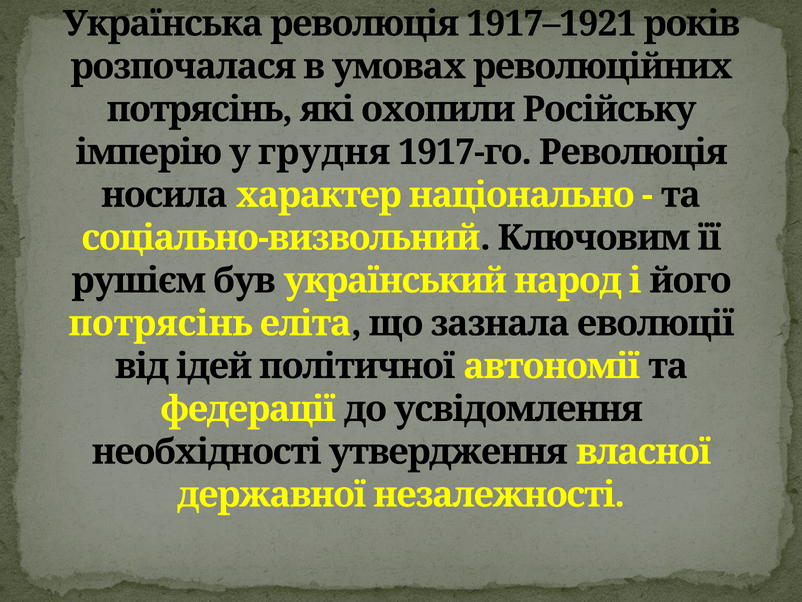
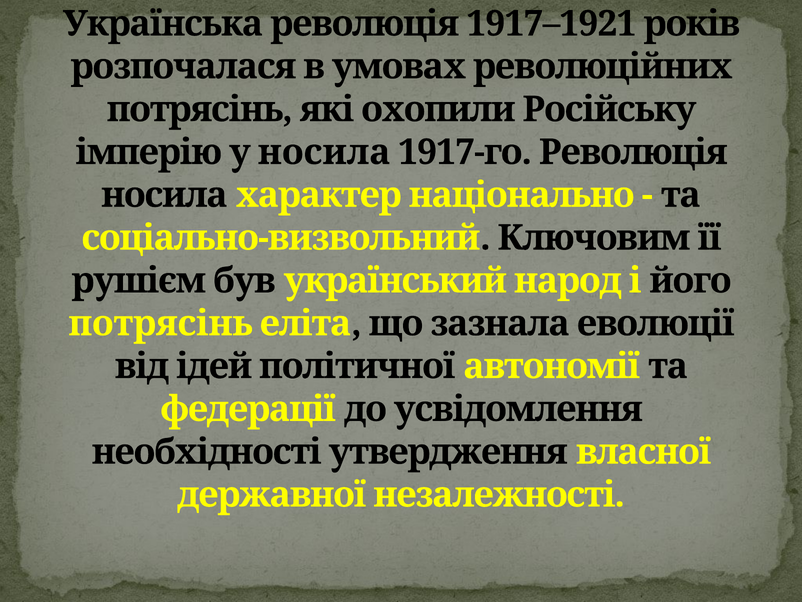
у грудня: грудня -> носила (324, 152)
